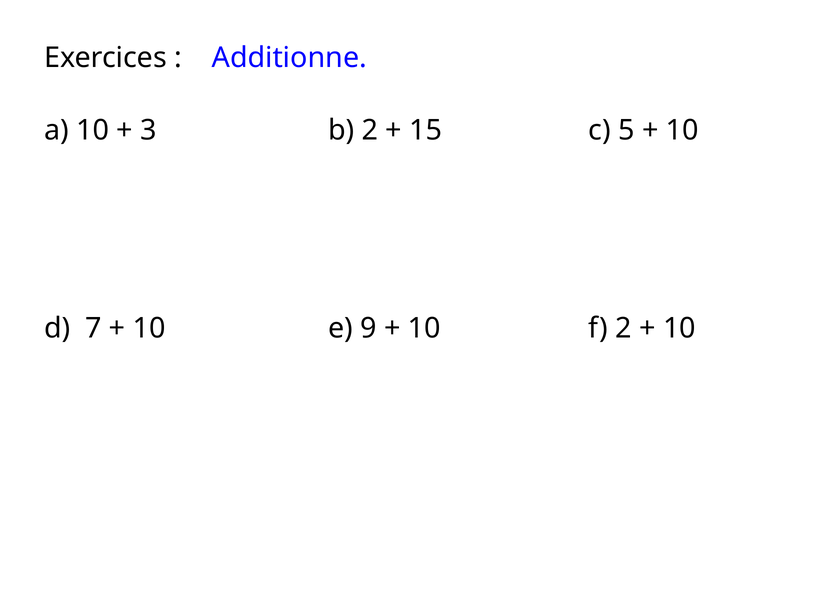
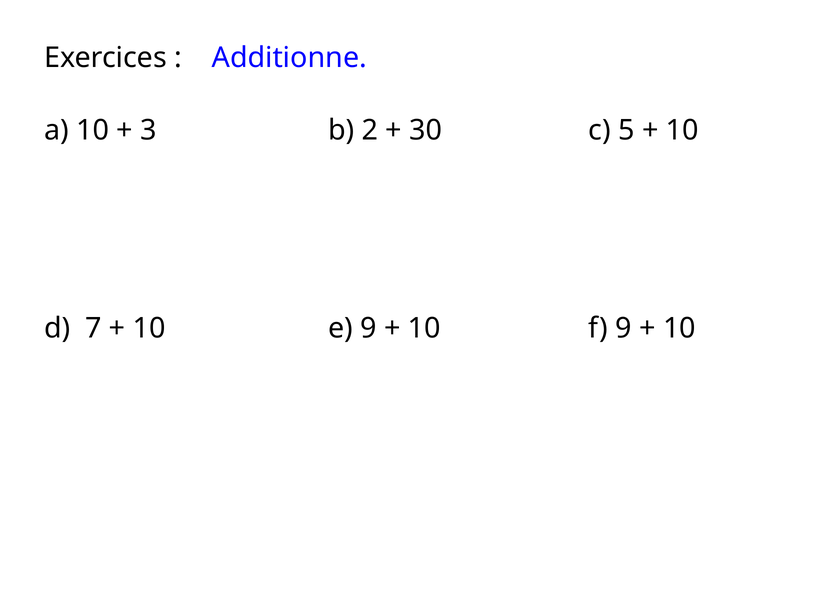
15: 15 -> 30 (426, 130)
f 2: 2 -> 9 (624, 328)
